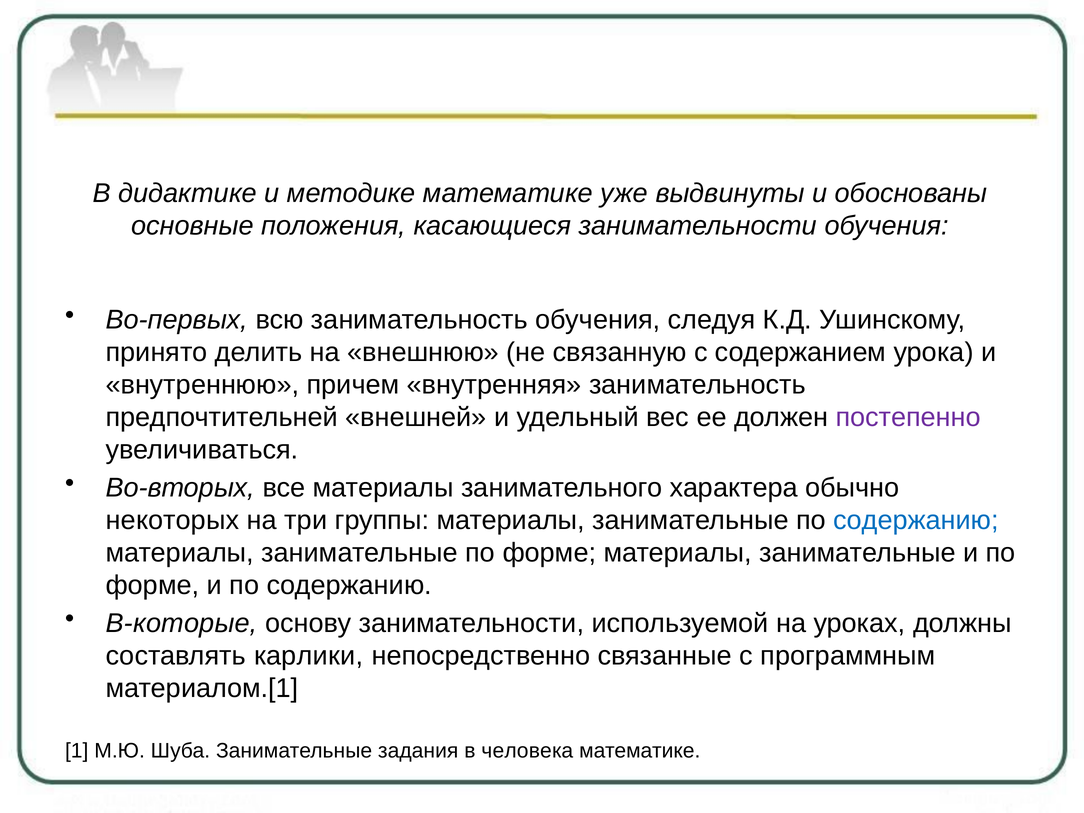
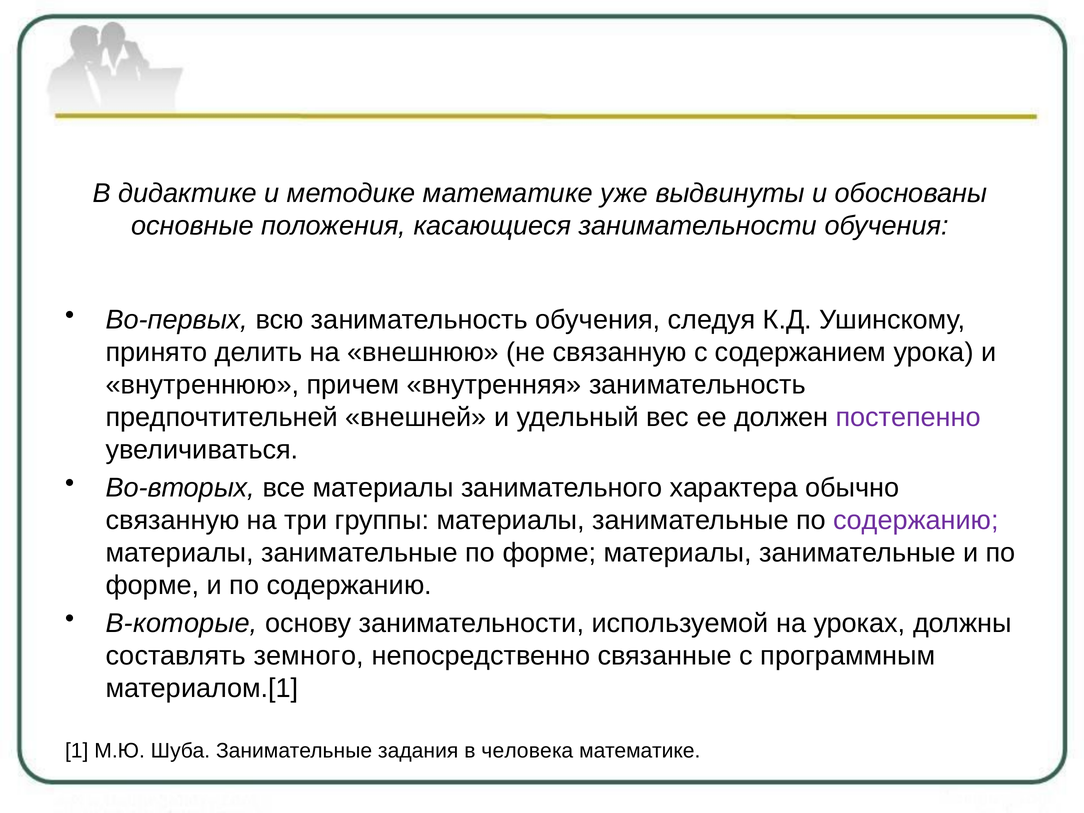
некоторых: некоторых -> связанную (173, 521)
содержанию colour: blue -> purple (916, 521)
карлики: карлики -> земного (309, 656)
